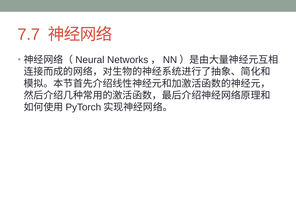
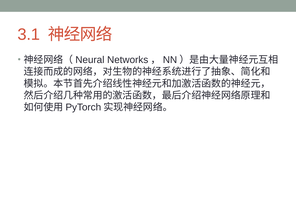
7.7: 7.7 -> 3.1 (29, 34)
